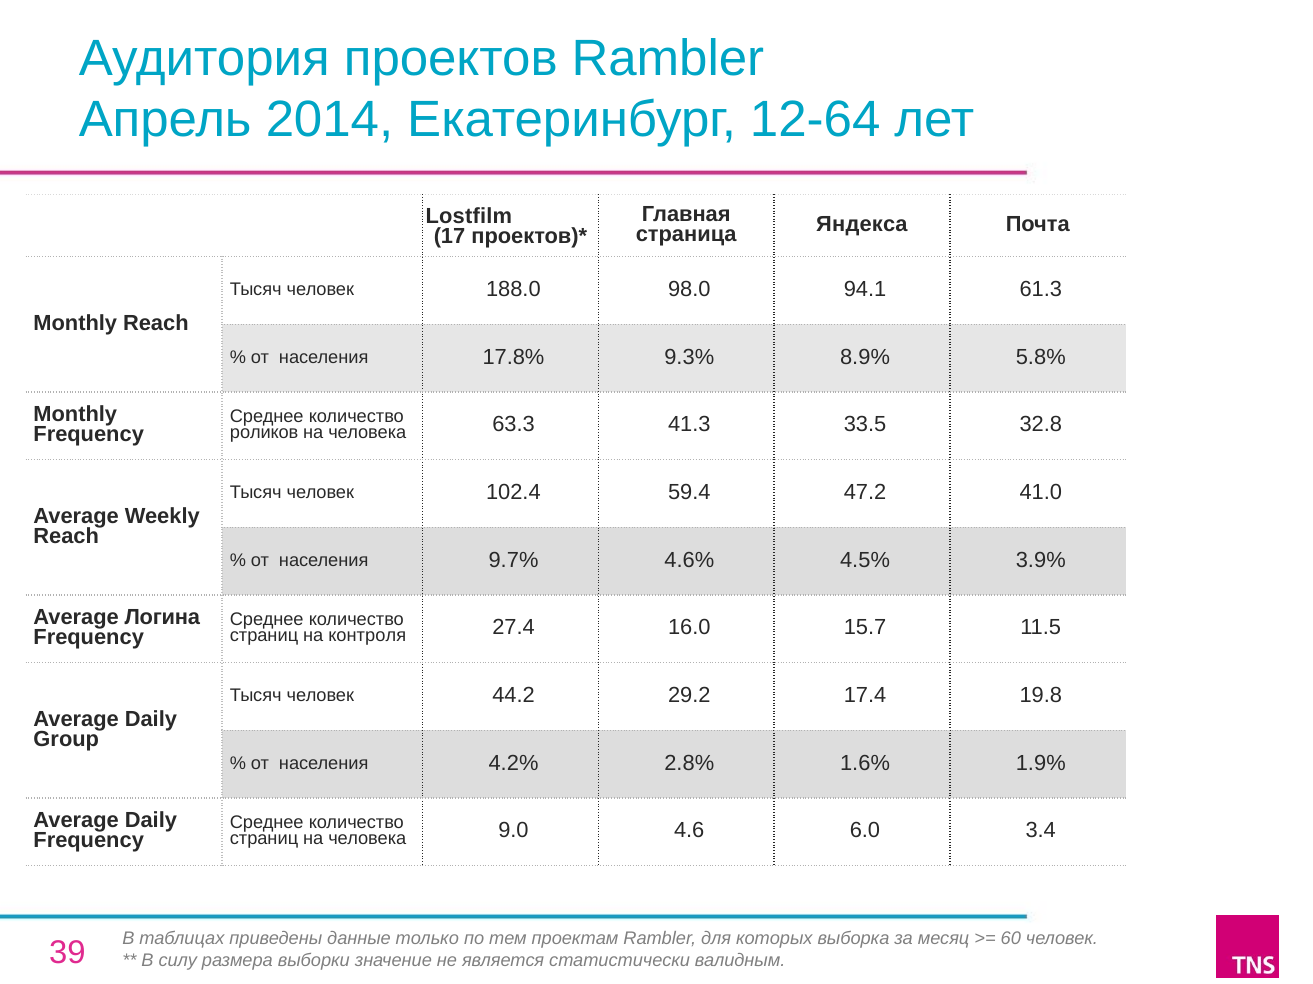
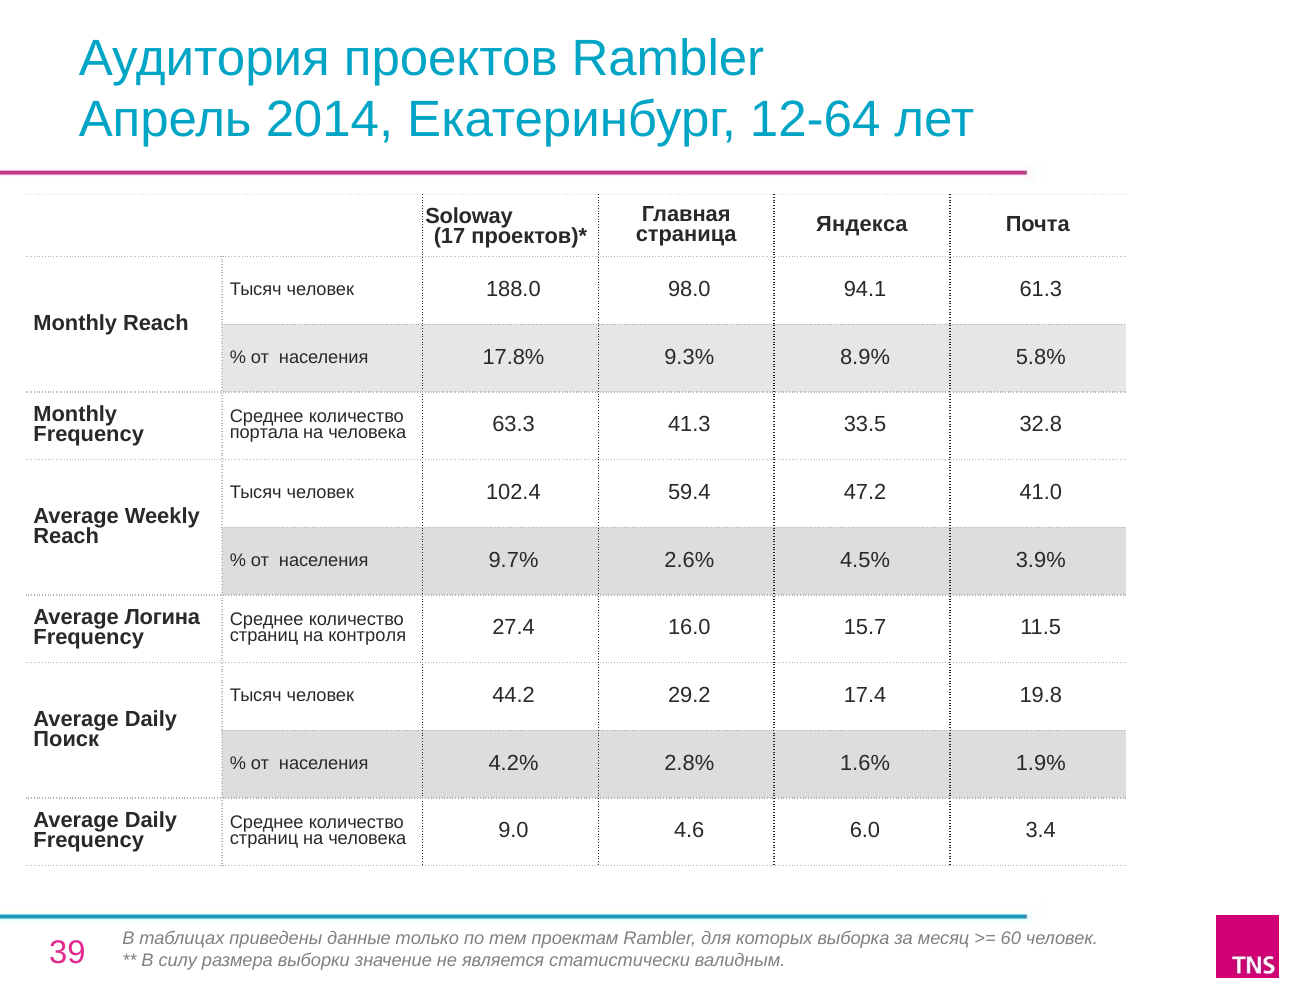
Lostfilm: Lostfilm -> Soloway (469, 217)
роликов: роликов -> портала (264, 433)
4.6%: 4.6% -> 2.6% (689, 560)
Group: Group -> Поиск (66, 739)
